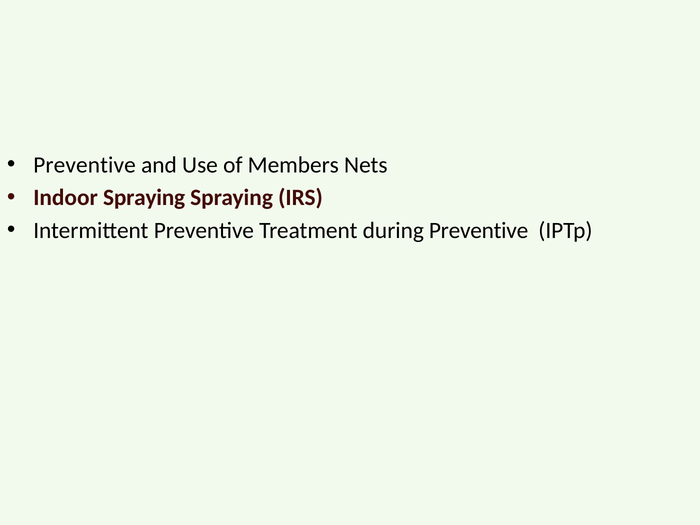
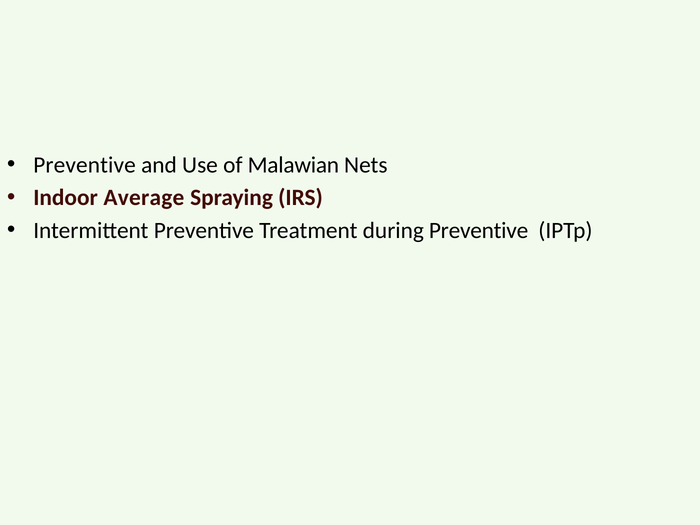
Members: Members -> Malawian (293, 165)
Indoor Spraying: Spraying -> Average (144, 198)
